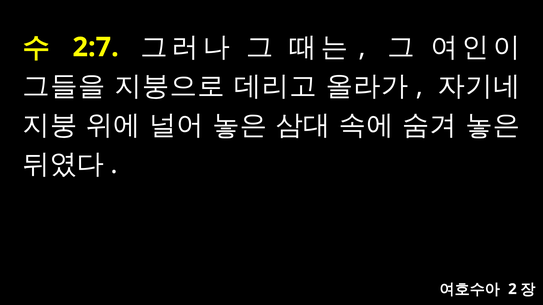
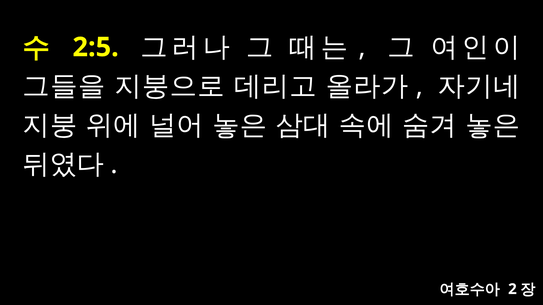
2:7: 2:7 -> 2:5 (96, 47)
